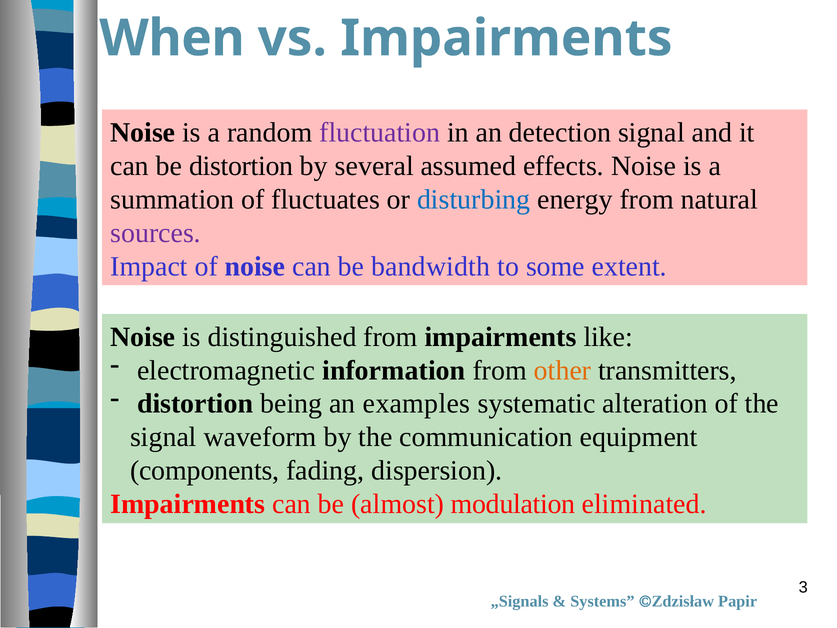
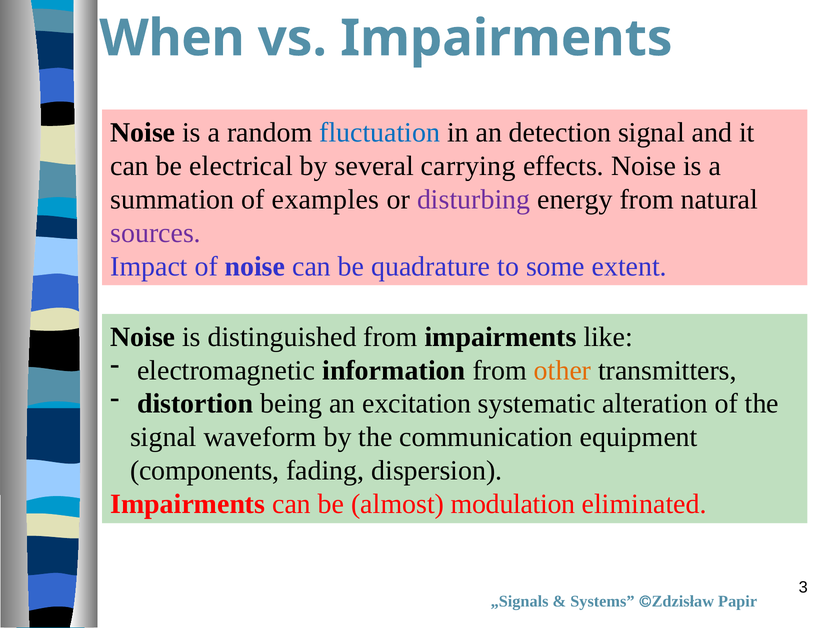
fluctuation colour: purple -> blue (380, 132)
be distortion: distortion -> electrical (241, 166)
assumed: assumed -> carrying (468, 166)
fluctuates: fluctuates -> examples (326, 199)
disturbing colour: blue -> purple (474, 199)
bandwidth: bandwidth -> quadrature (431, 266)
examples: examples -> excitation (417, 404)
